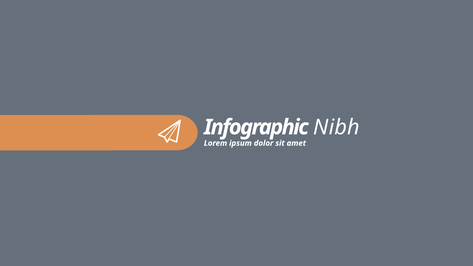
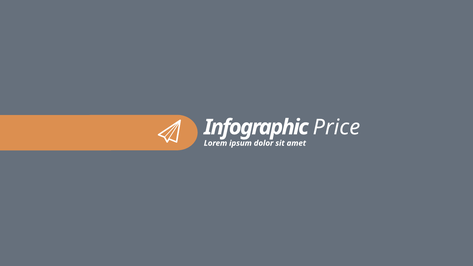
Nibh: Nibh -> Price (337, 127)
